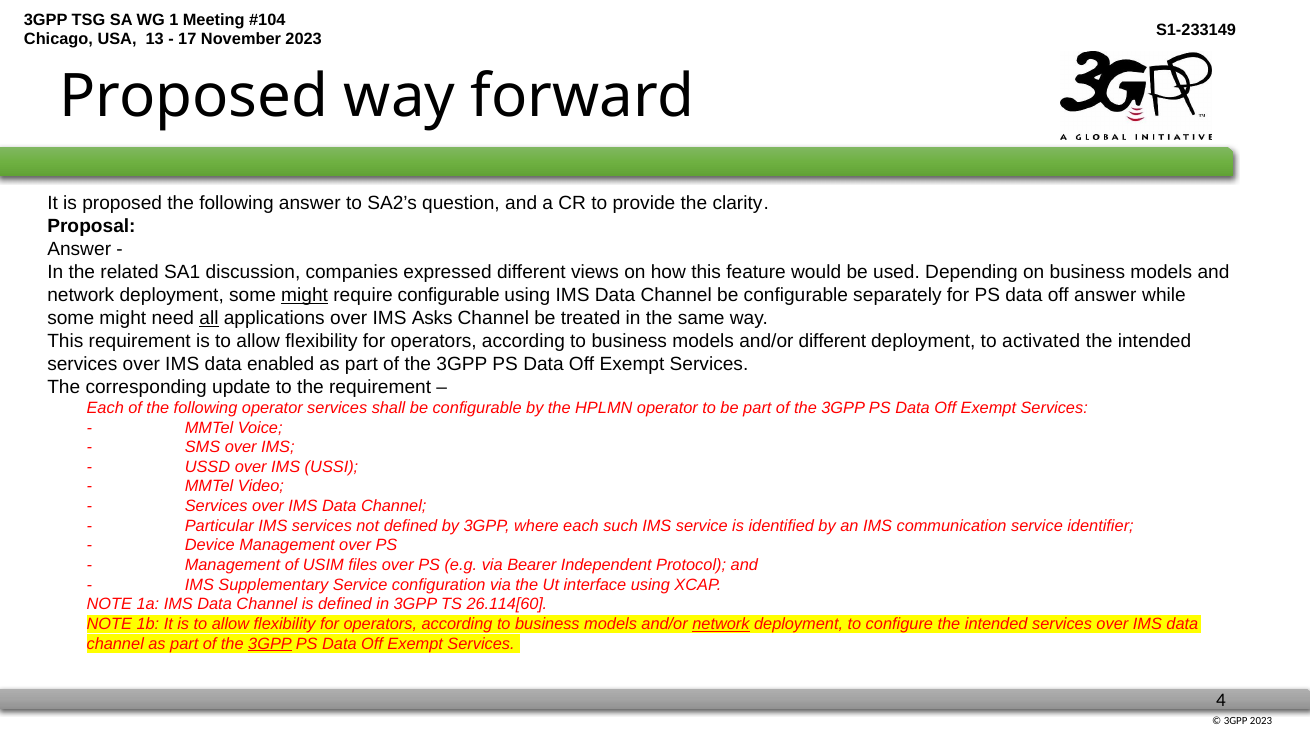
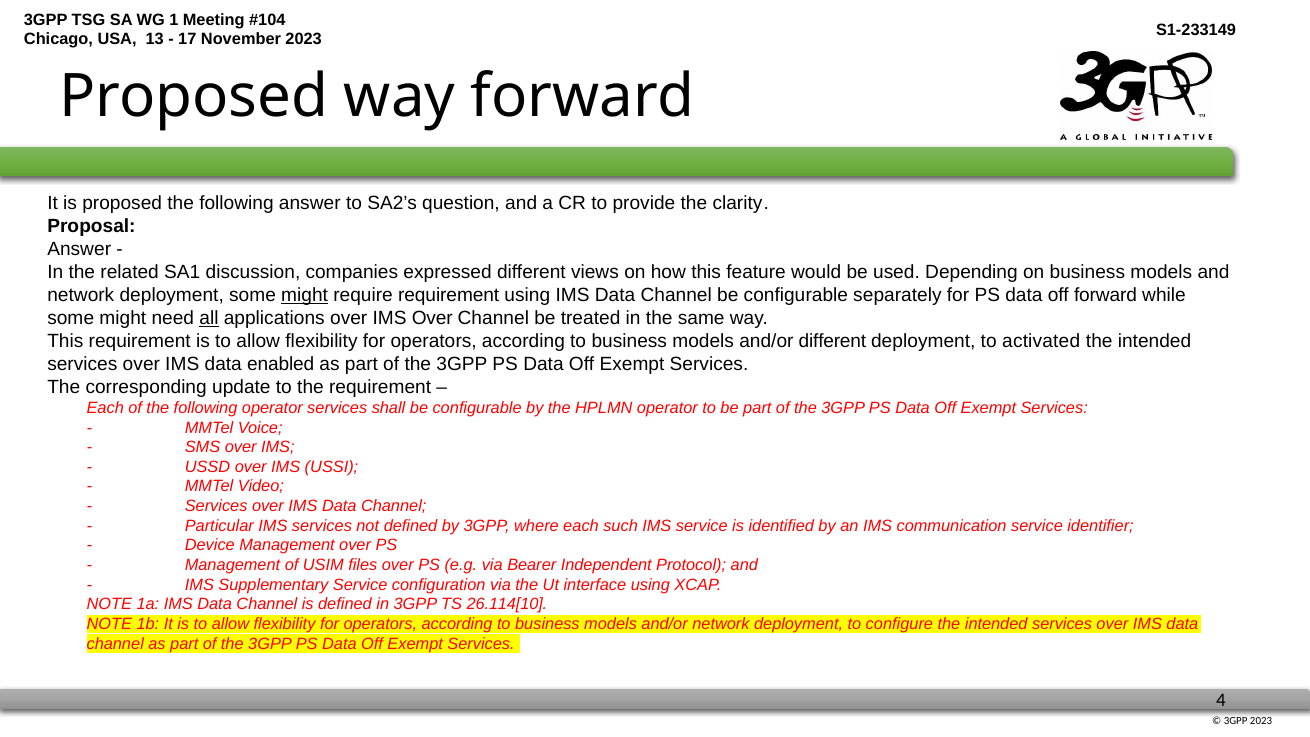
require configurable: configurable -> requirement (449, 295)
off answer: answer -> forward (1106, 295)
IMS Asks: Asks -> Over (432, 318)
26.114[60: 26.114[60 -> 26.114[10 (507, 604)
network underline: present -> none (721, 624)
3GPP underline: present -> none (270, 644)
